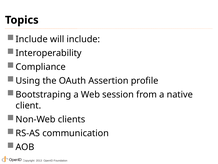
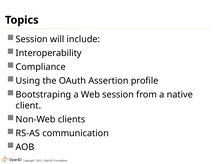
Include: Include -> Session (32, 39)
